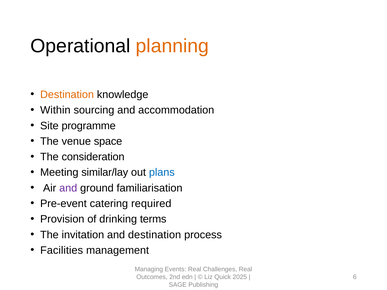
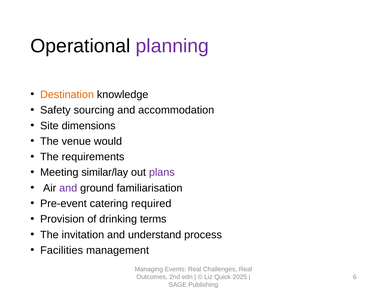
planning colour: orange -> purple (172, 46)
Within: Within -> Safety (55, 110)
programme: programme -> dimensions (89, 126)
space: space -> would (108, 141)
consideration: consideration -> requirements (93, 157)
plans colour: blue -> purple (162, 173)
and destination: destination -> understand (155, 235)
